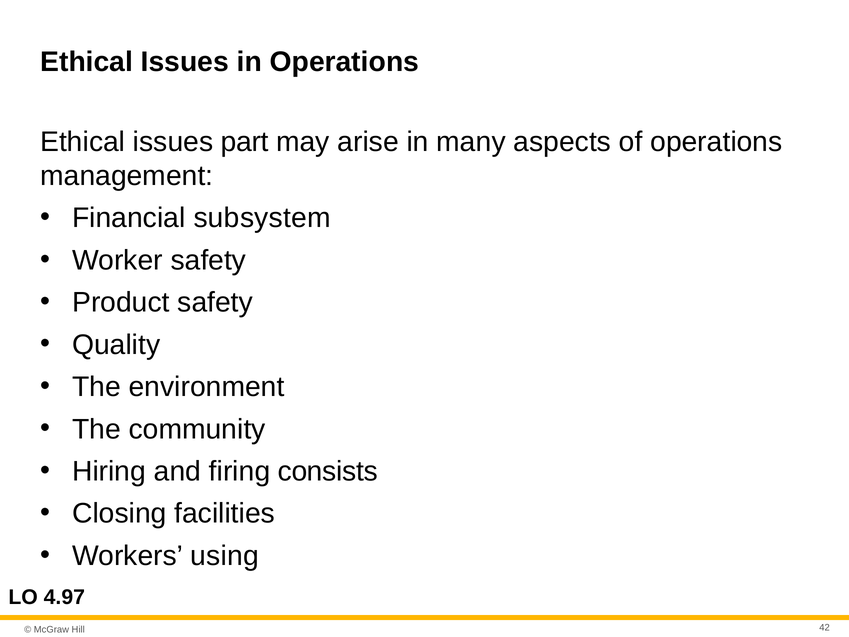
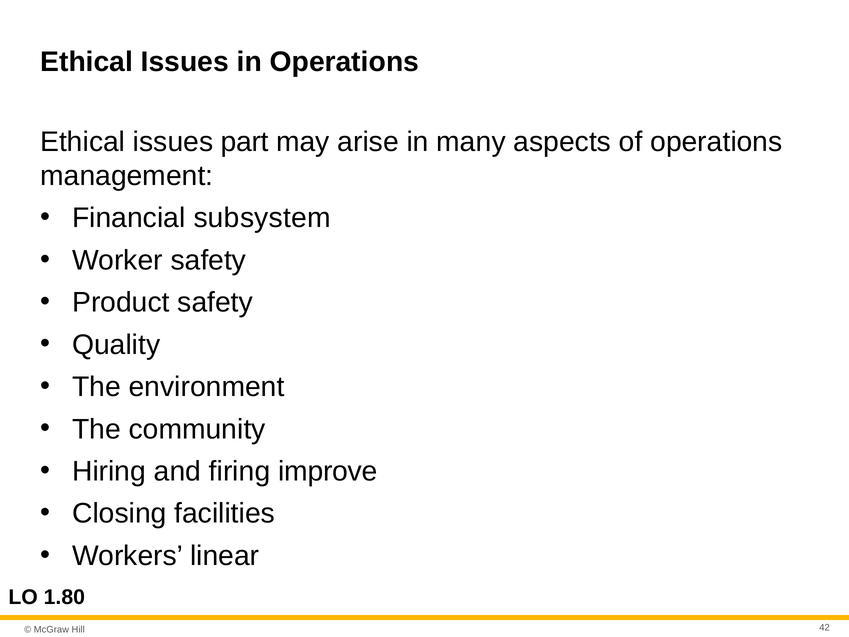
consists: consists -> improve (328, 471)
using: using -> linear (225, 556)
4.97: 4.97 -> 1.80 (64, 597)
